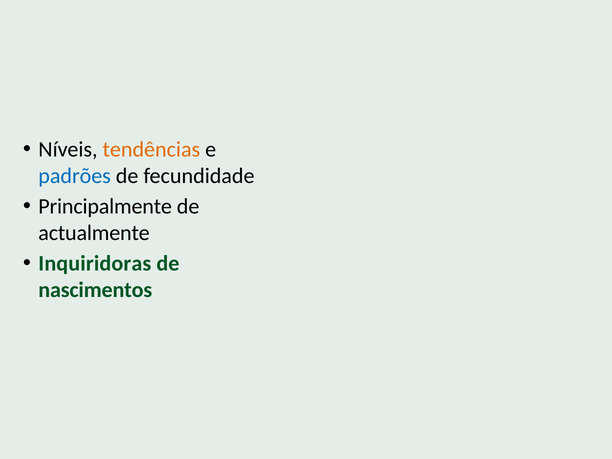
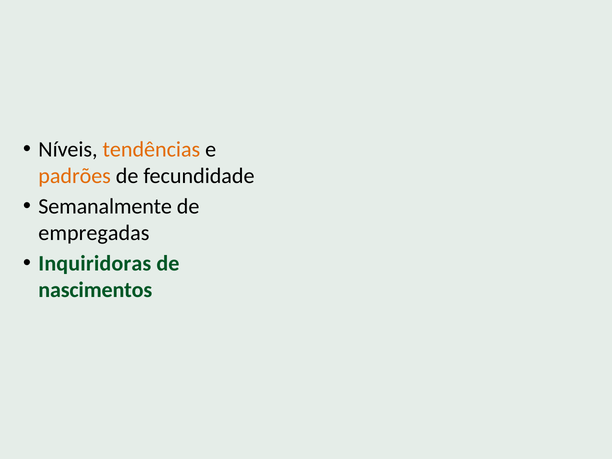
padrões colour: blue -> orange (75, 176)
Principalmente: Principalmente -> Semanalmente (105, 207)
actualmente: actualmente -> empregadas (94, 233)
